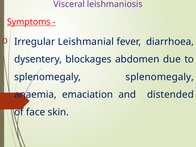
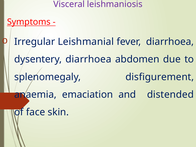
dysentery blockages: blockages -> diarrhoea (88, 59)
splenomegaly splenomegaly: splenomegaly -> disfigurement (160, 77)
